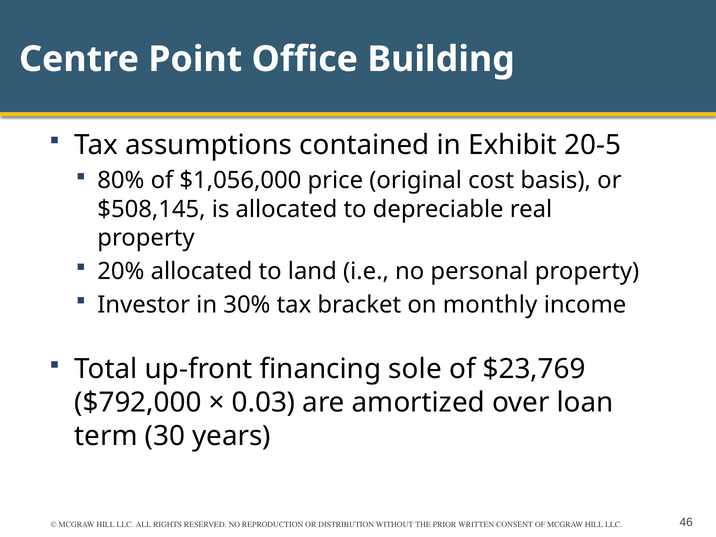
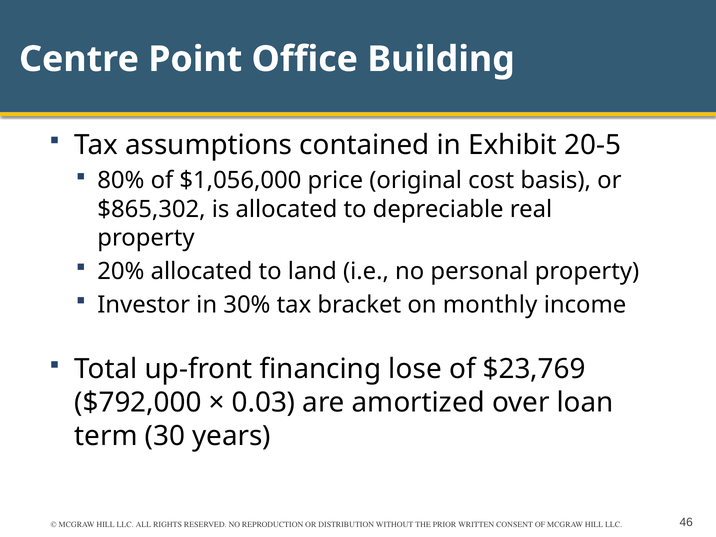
$508,145: $508,145 -> $865,302 (151, 209)
sole: sole -> lose (415, 369)
